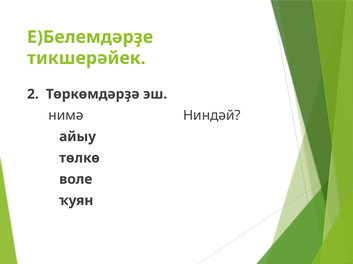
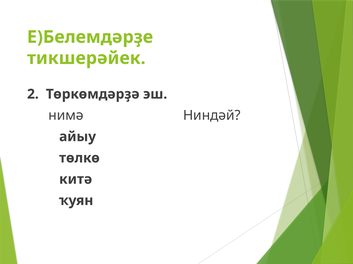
воле: воле -> китә (76, 180)
